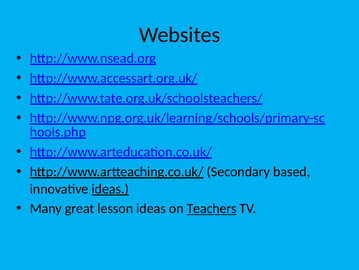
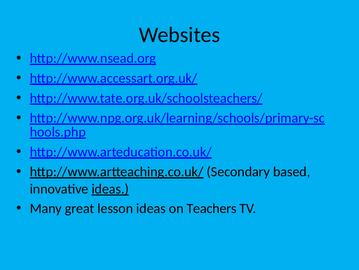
Teachers underline: present -> none (212, 208)
